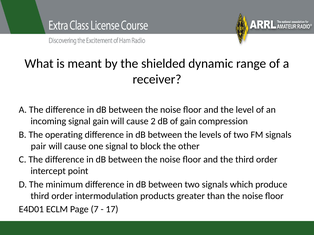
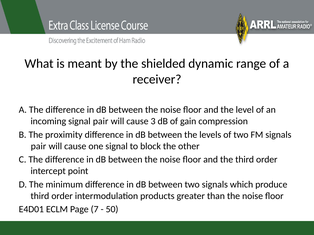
signal gain: gain -> pair (101, 122)
2: 2 -> 3 (153, 122)
operating: operating -> proximity (64, 135)
17: 17 -> 50 (112, 210)
